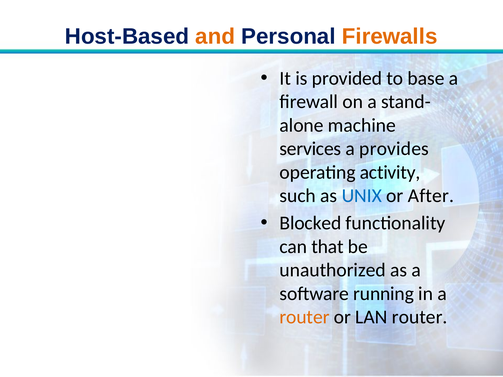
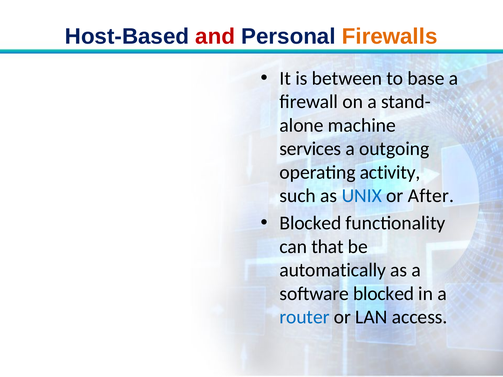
and colour: orange -> red (215, 36)
provided: provided -> between (347, 78)
provides: provides -> outgoing (394, 149)
unauthorized: unauthorized -> automatically (333, 270)
software running: running -> blocked (384, 294)
router colour: orange -> blue (305, 317)
LAN router: router -> access (420, 317)
